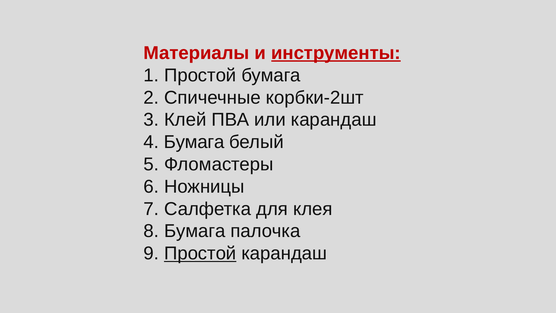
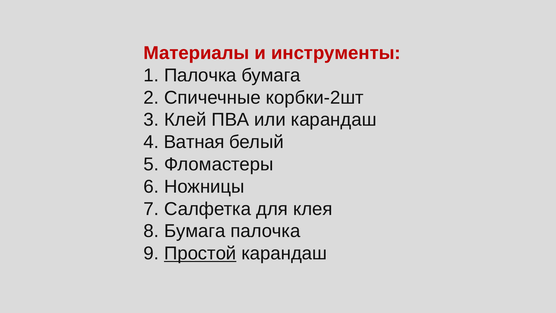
инструменты underline: present -> none (336, 53)
1 Простой: Простой -> Палочка (200, 75)
4 Бумага: Бумага -> Ватная (194, 142)
